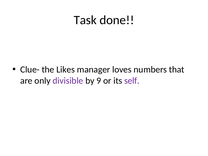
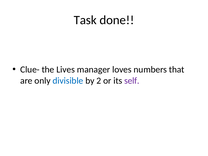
Likes: Likes -> Lives (66, 70)
divisible colour: purple -> blue (68, 81)
9: 9 -> 2 (99, 81)
